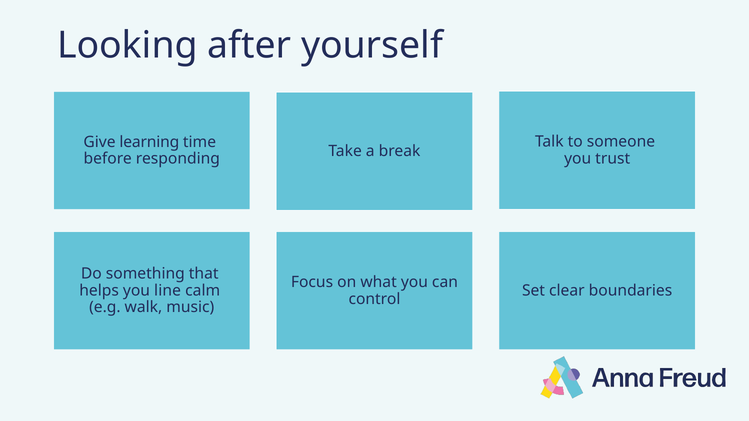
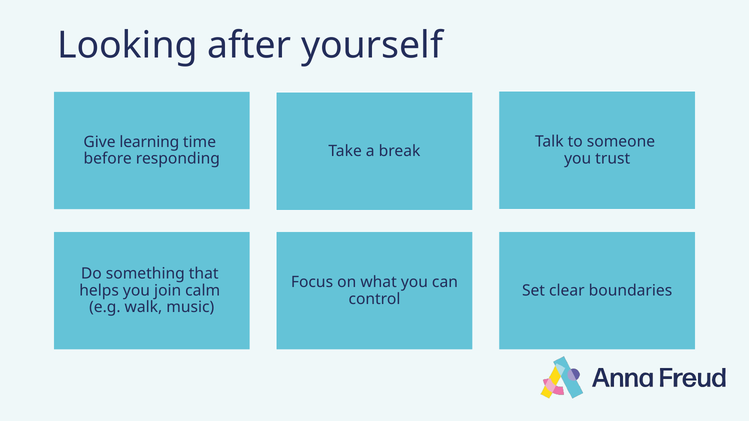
line: line -> join (168, 291)
